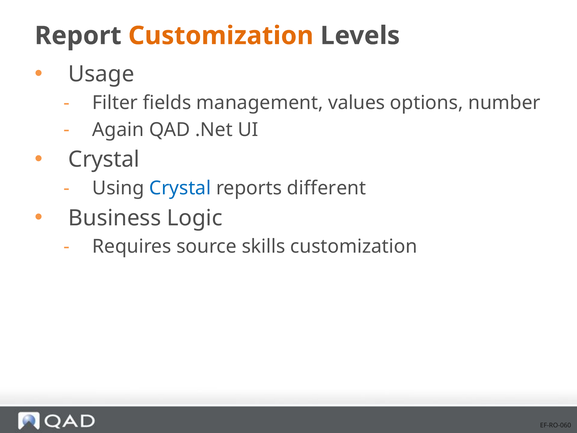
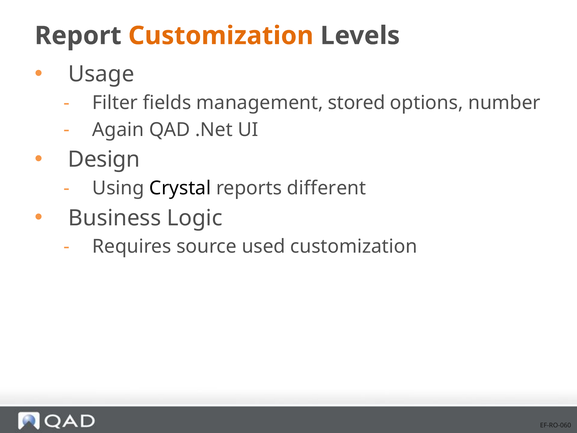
values: values -> stored (357, 103)
Crystal: Crystal -> Design (104, 159)
Crystal colour: blue -> black (180, 188)
skills: skills -> used (264, 246)
